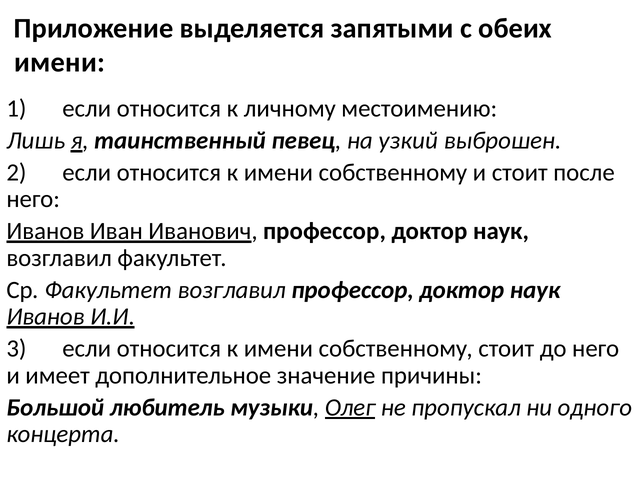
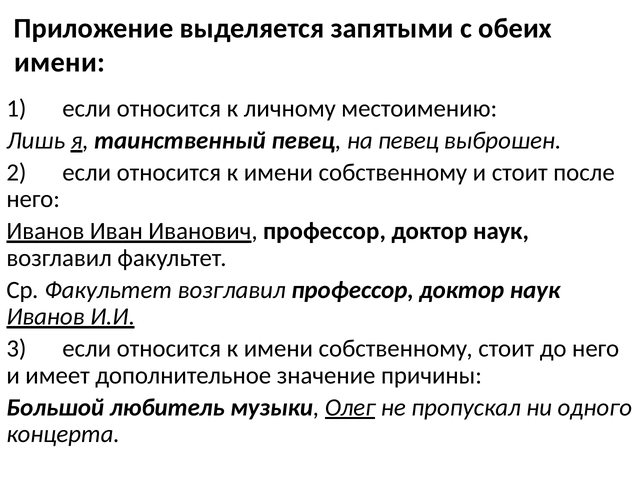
на узкий: узкий -> певец (408, 140)
